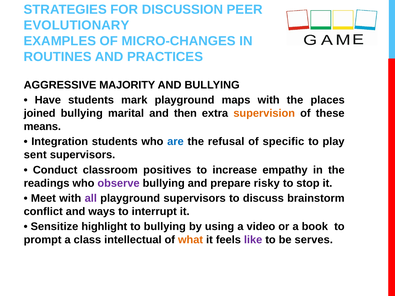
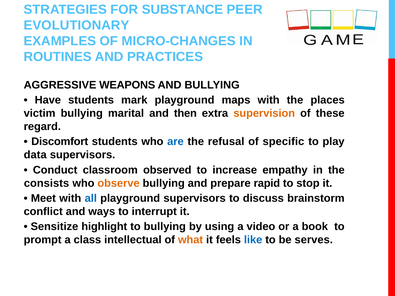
DISCUSSION: DISCUSSION -> SUBSTANCE (183, 9)
MAJORITY: MAJORITY -> WEAPONS (127, 85)
joined: joined -> victim (40, 113)
means: means -> regard (42, 127)
Integration: Integration -> Discomfort (60, 142)
sent: sent -> data (35, 155)
positives: positives -> observed (167, 170)
readings: readings -> consists (47, 183)
observe colour: purple -> orange (119, 183)
risky: risky -> rapid (267, 183)
all colour: purple -> blue (91, 198)
like colour: purple -> blue (253, 240)
